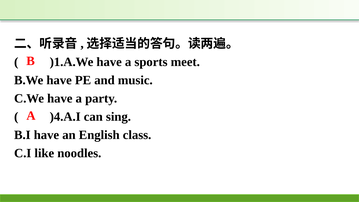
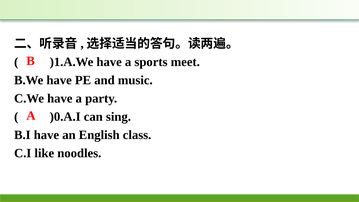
)4.A.I: )4.A.I -> )0.A.I (65, 117)
